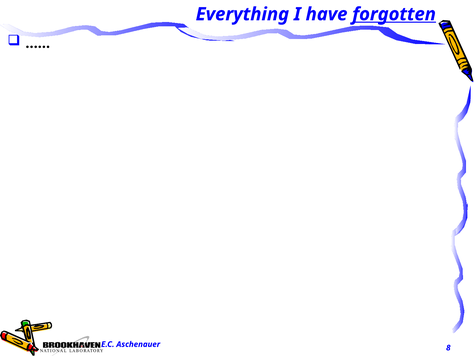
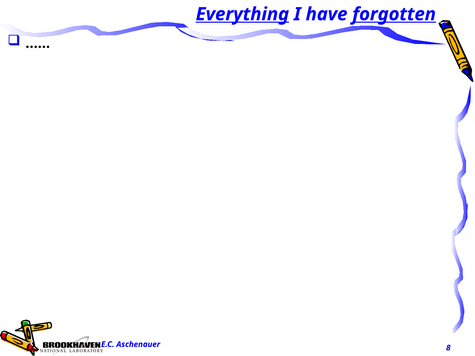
Everything underline: none -> present (242, 14)
